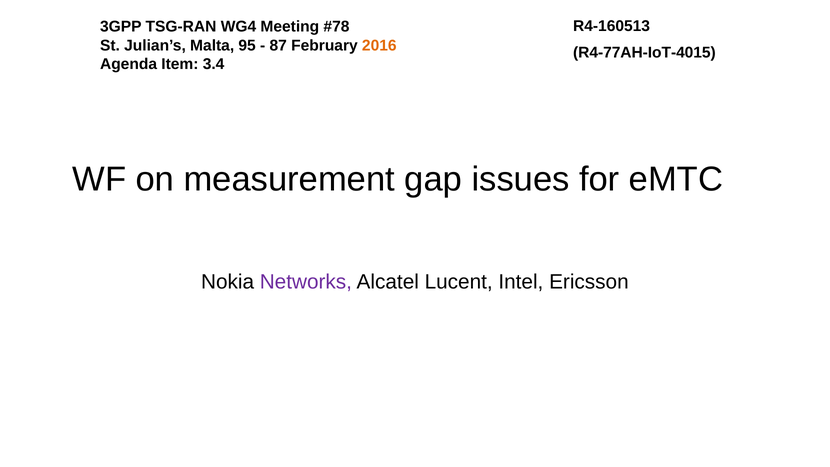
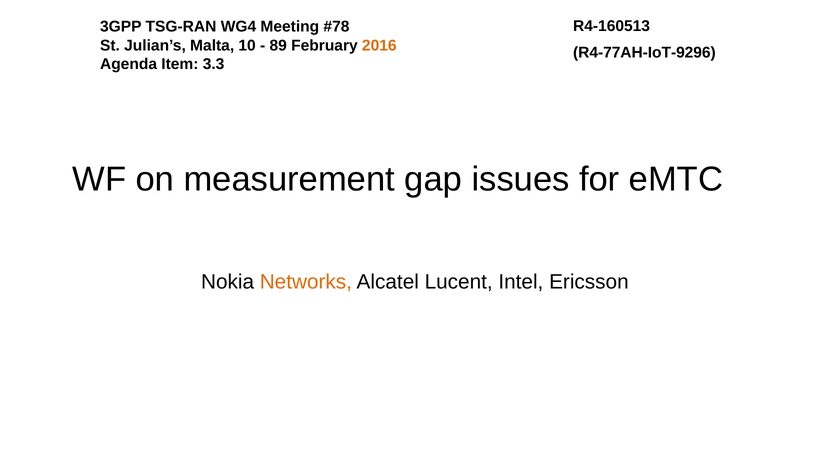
95: 95 -> 10 (247, 45)
87: 87 -> 89 (278, 45)
R4-77AH-IoT-4015: R4-77AH-IoT-4015 -> R4-77AH-IoT-9296 (644, 53)
3.4: 3.4 -> 3.3 (214, 64)
Networks colour: purple -> orange (306, 282)
